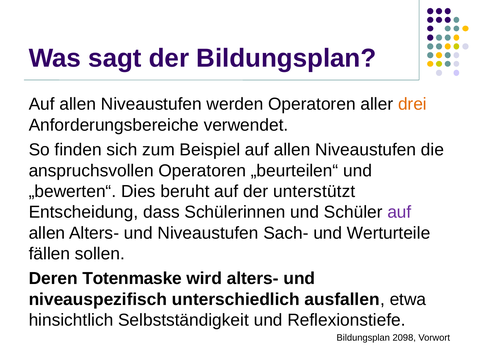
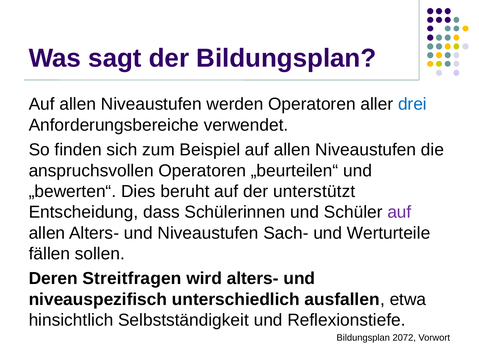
drei colour: orange -> blue (412, 104)
Totenmaske: Totenmaske -> Streitfragen (132, 278)
2098: 2098 -> 2072 (404, 337)
